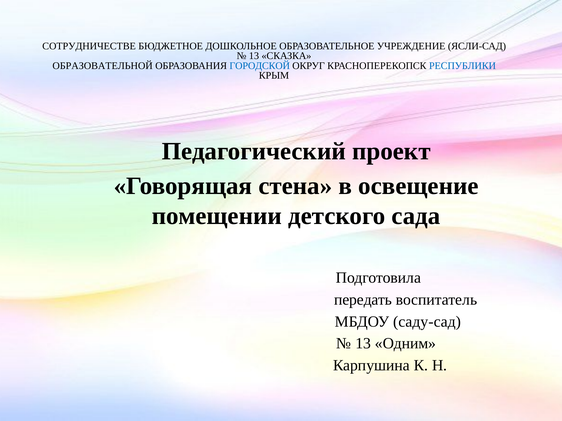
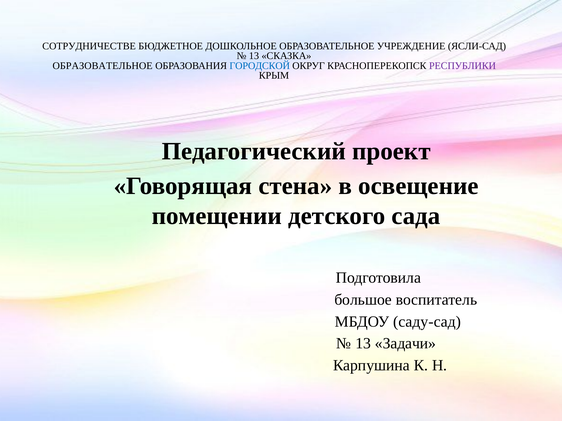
ОБРАЗОВАТЕЛЬНОЙ: ОБРАЗОВАТЕЛЬНОЙ -> ОБРАЗОВАТЕЛЬНОЕ (103, 66)
РЕСПУБЛИКИ colour: blue -> purple (462, 66)
передать: передать -> большое (363, 300)
Одним: Одним -> Задачи (405, 344)
